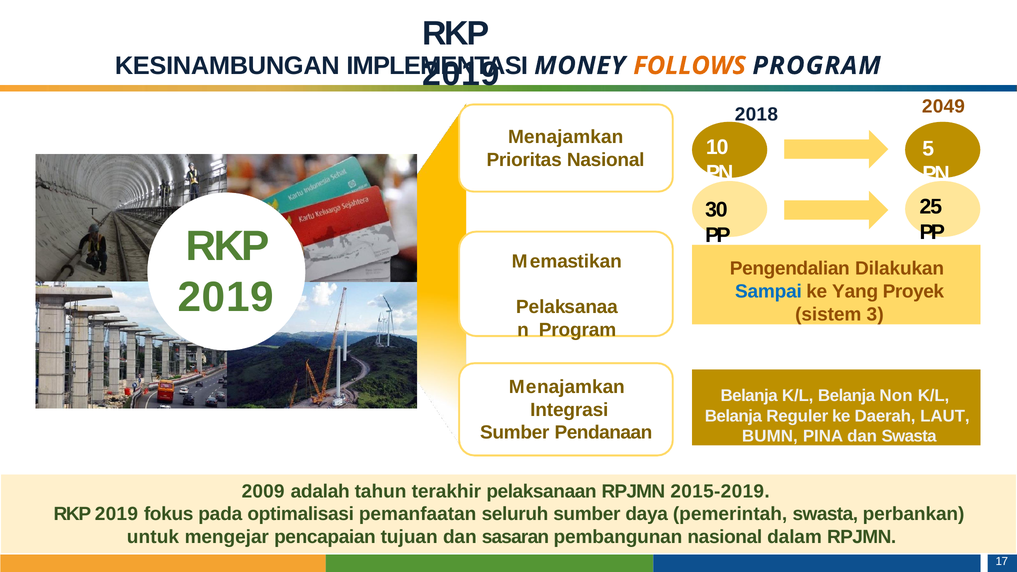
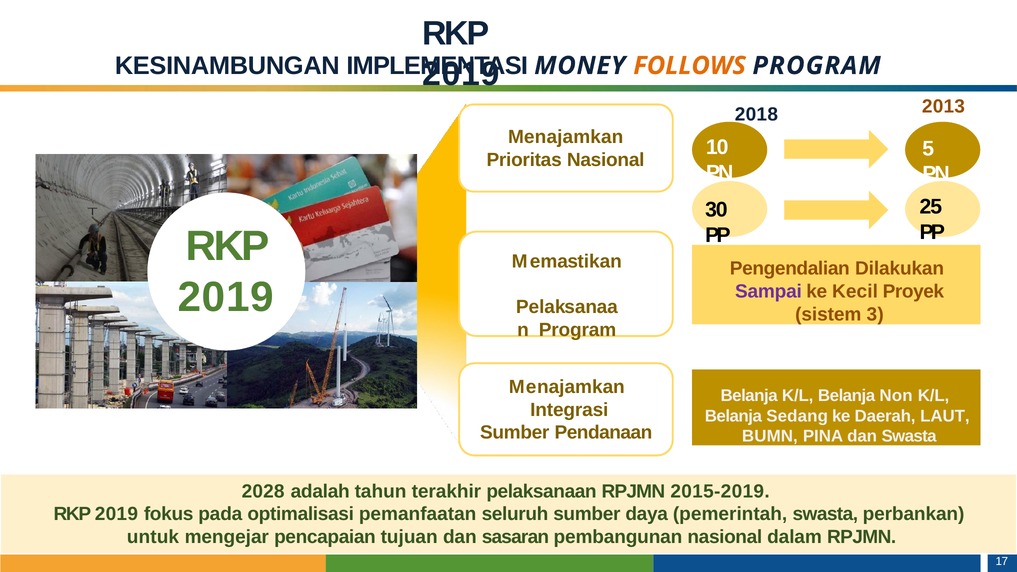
2049: 2049 -> 2013 (943, 106)
Sampai colour: blue -> purple (768, 291)
Yang: Yang -> Kecil (855, 291)
Reguler: Reguler -> Sedang (797, 416)
2009: 2009 -> 2028 (263, 491)
